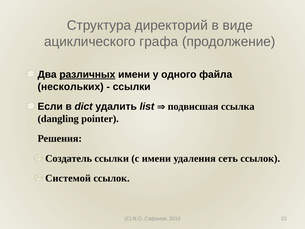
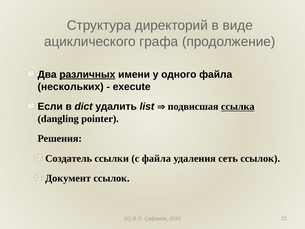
ссылки: ссылки -> execute (132, 87)
ссылка underline: none -> present (238, 106)
с имени: имени -> файла (156, 158)
Системой: Системой -> Документ (68, 178)
